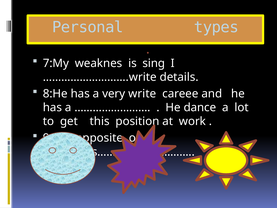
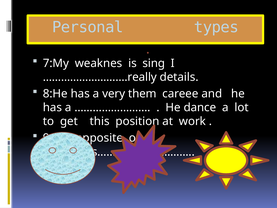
……………………….write: ……………………….write -> ……………………….really (100, 77)
write: write -> them (142, 94)
